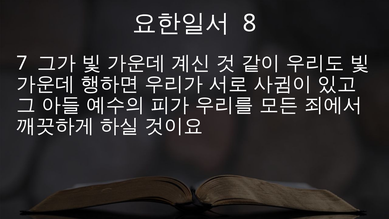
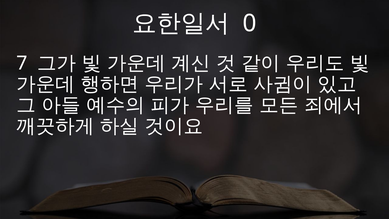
8: 8 -> 0 (250, 23)
